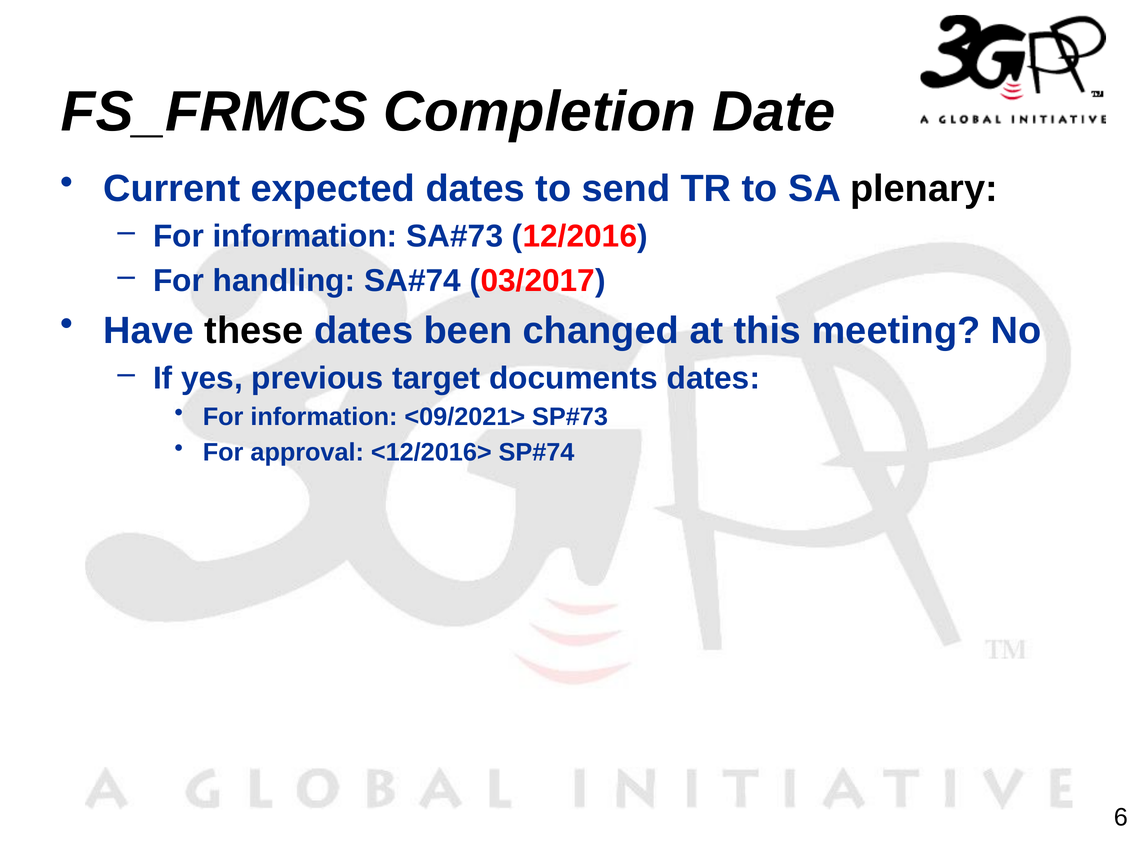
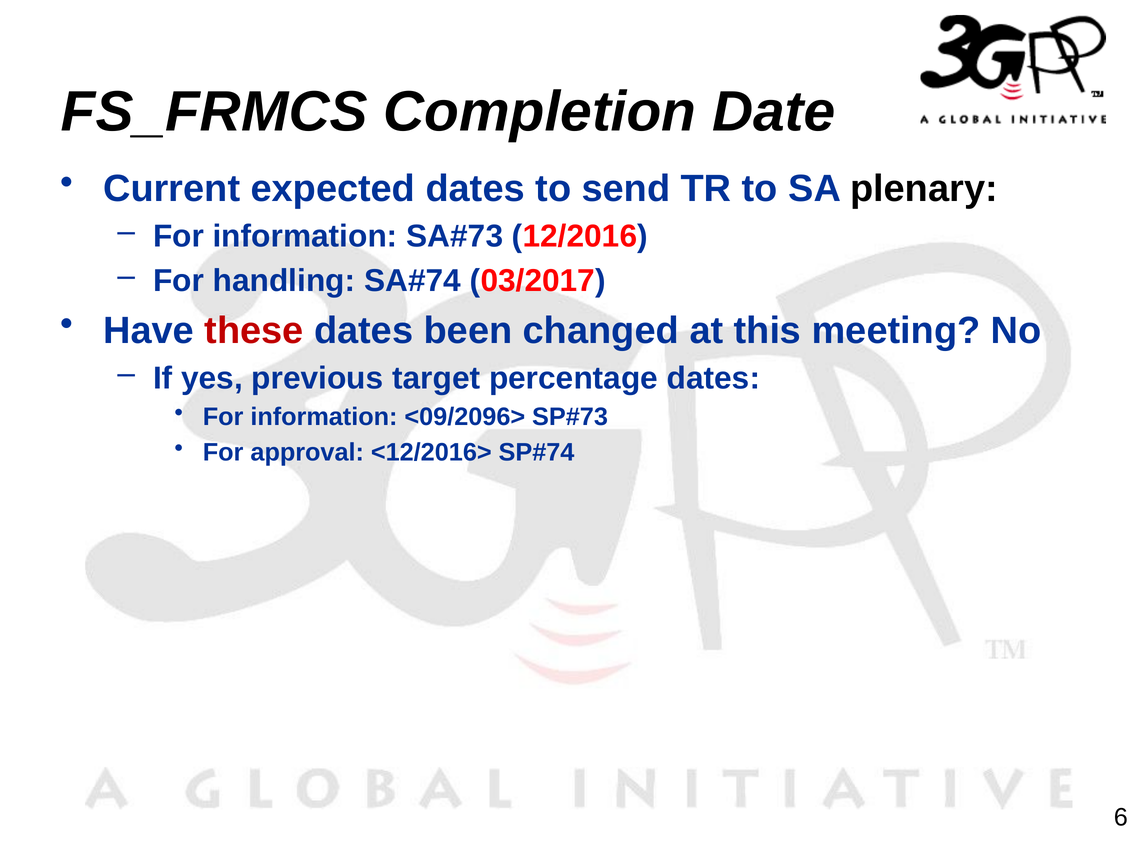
these colour: black -> red (254, 331)
documents: documents -> percentage (573, 378)
<09/2021>: <09/2021> -> <09/2096> (465, 417)
